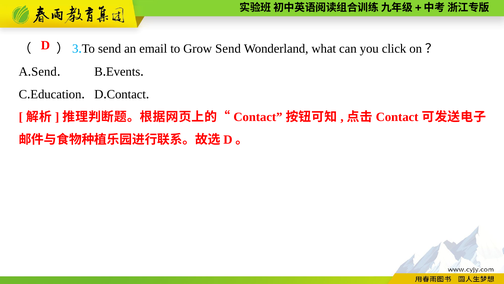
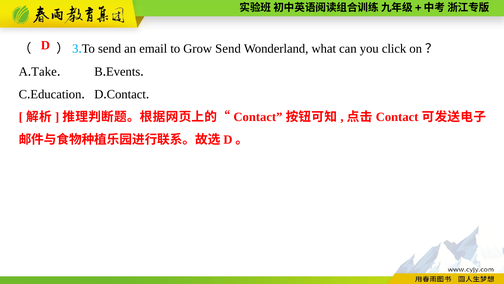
Send: Send -> Take (44, 71)
